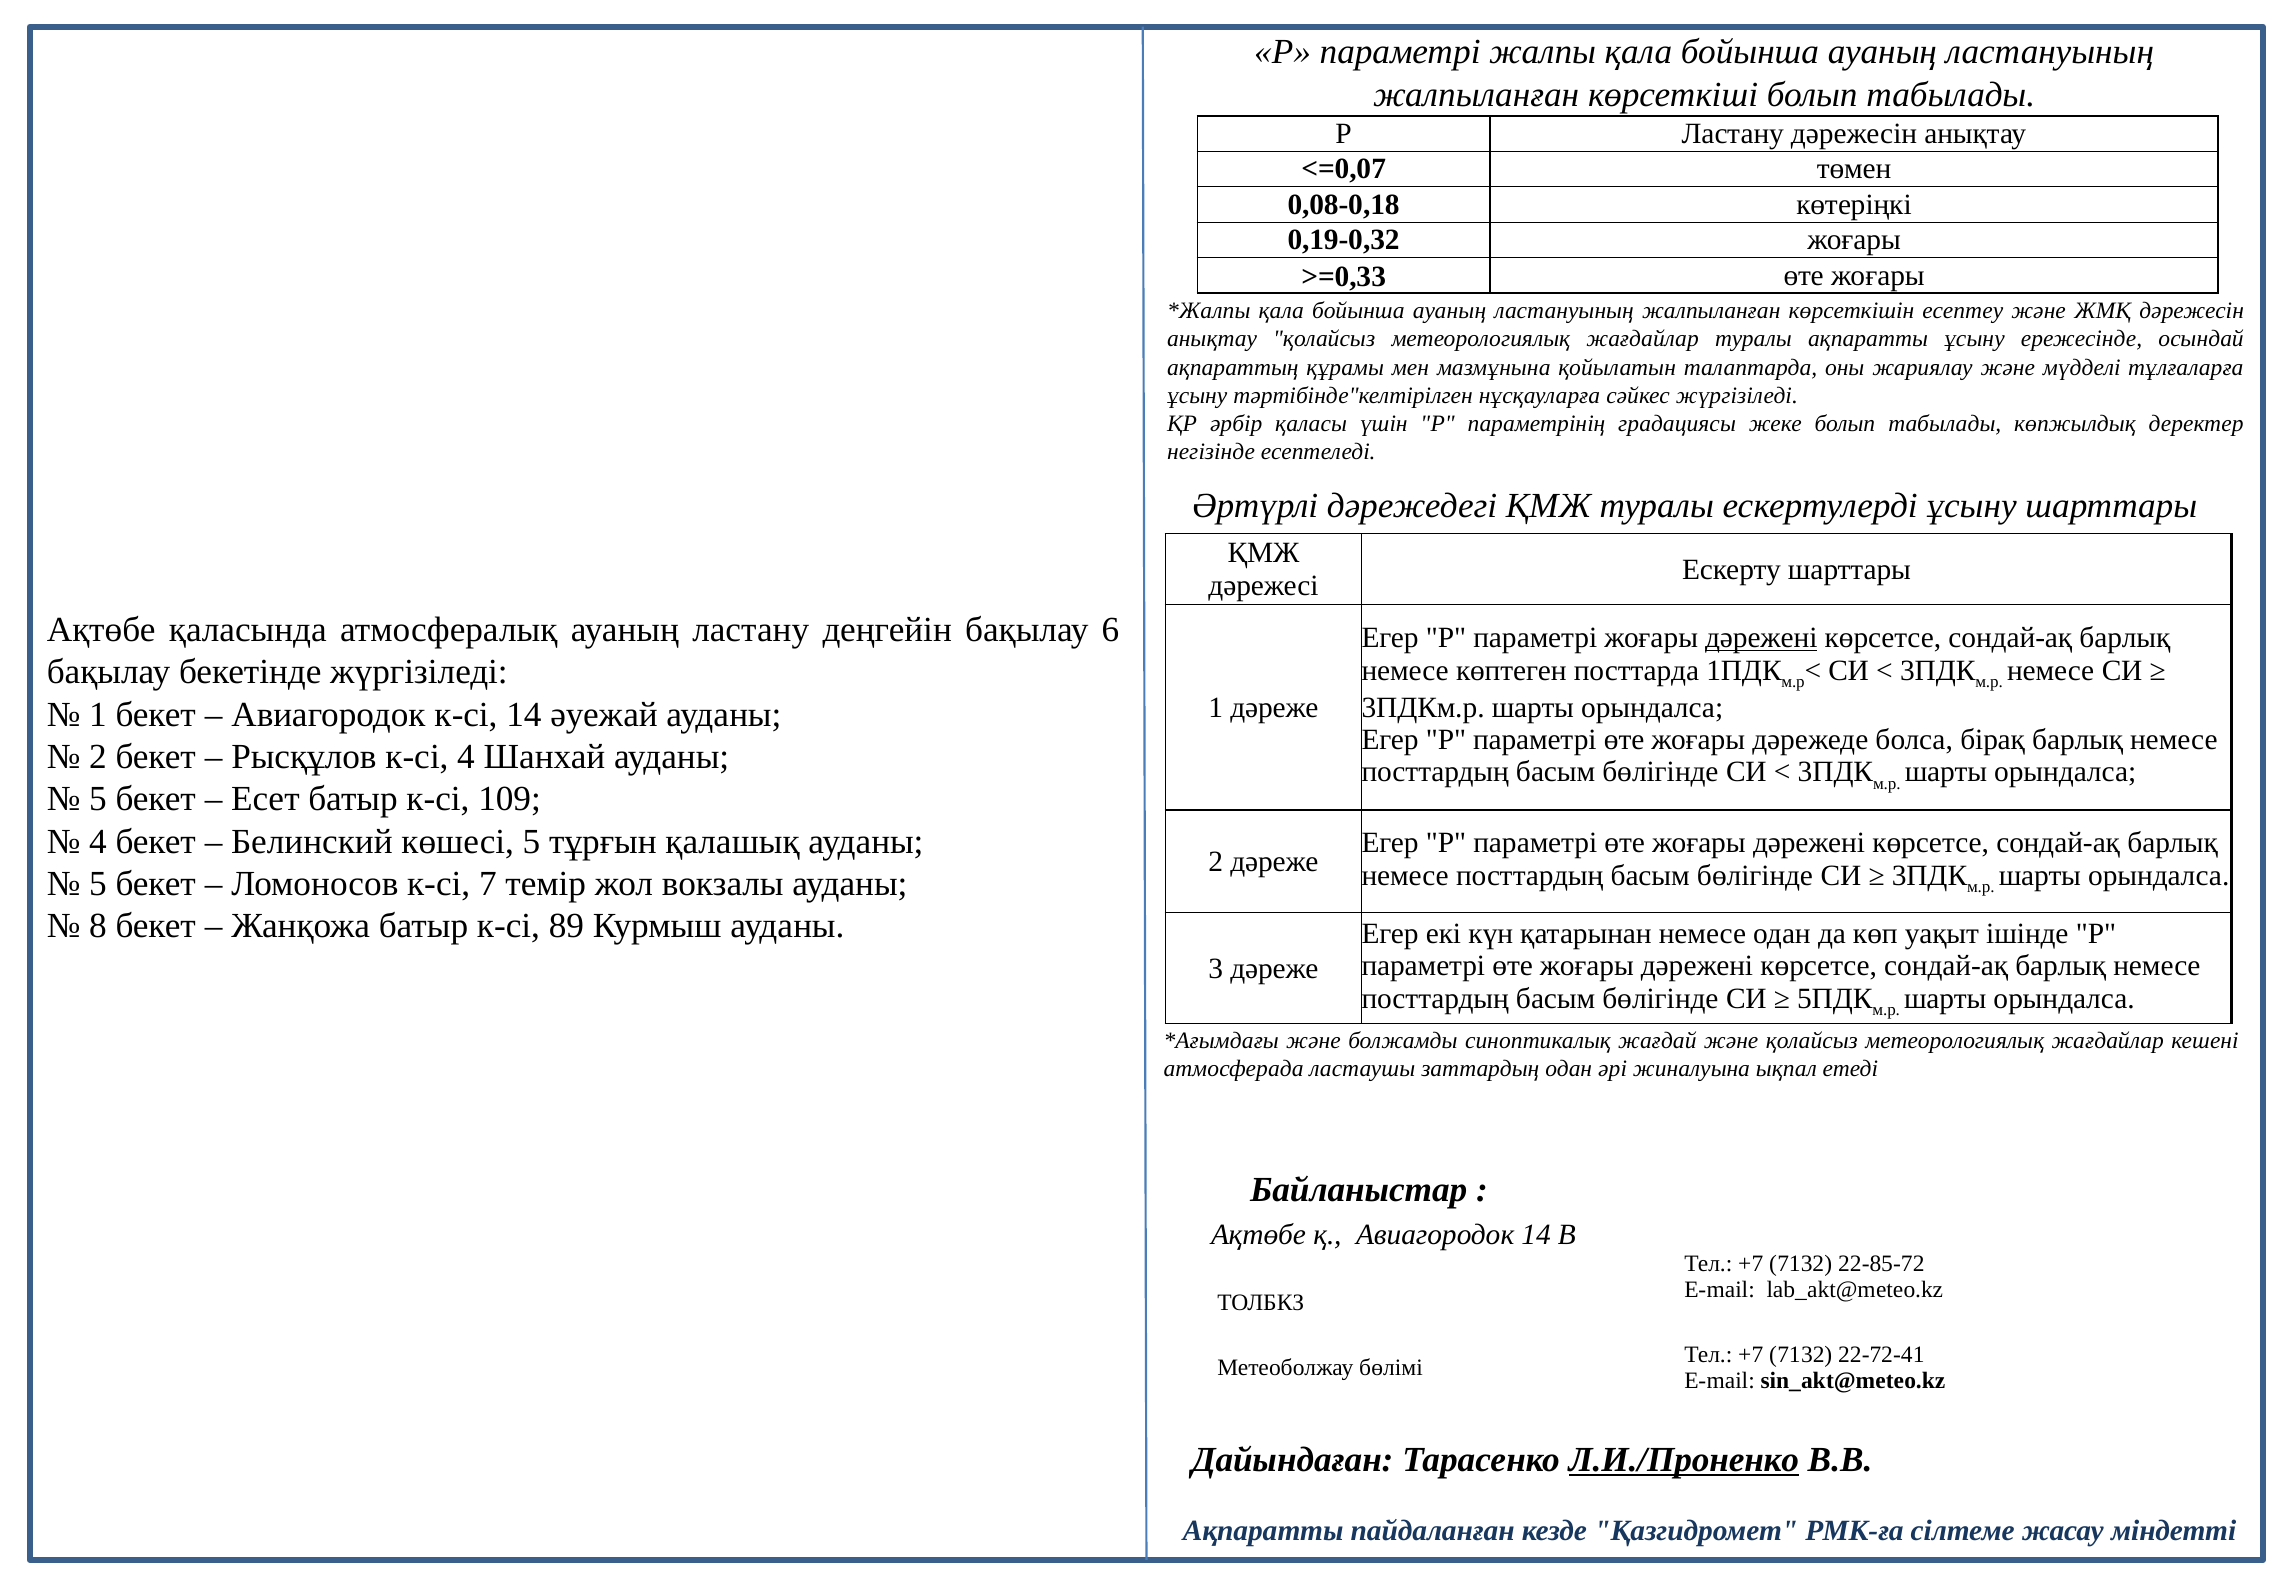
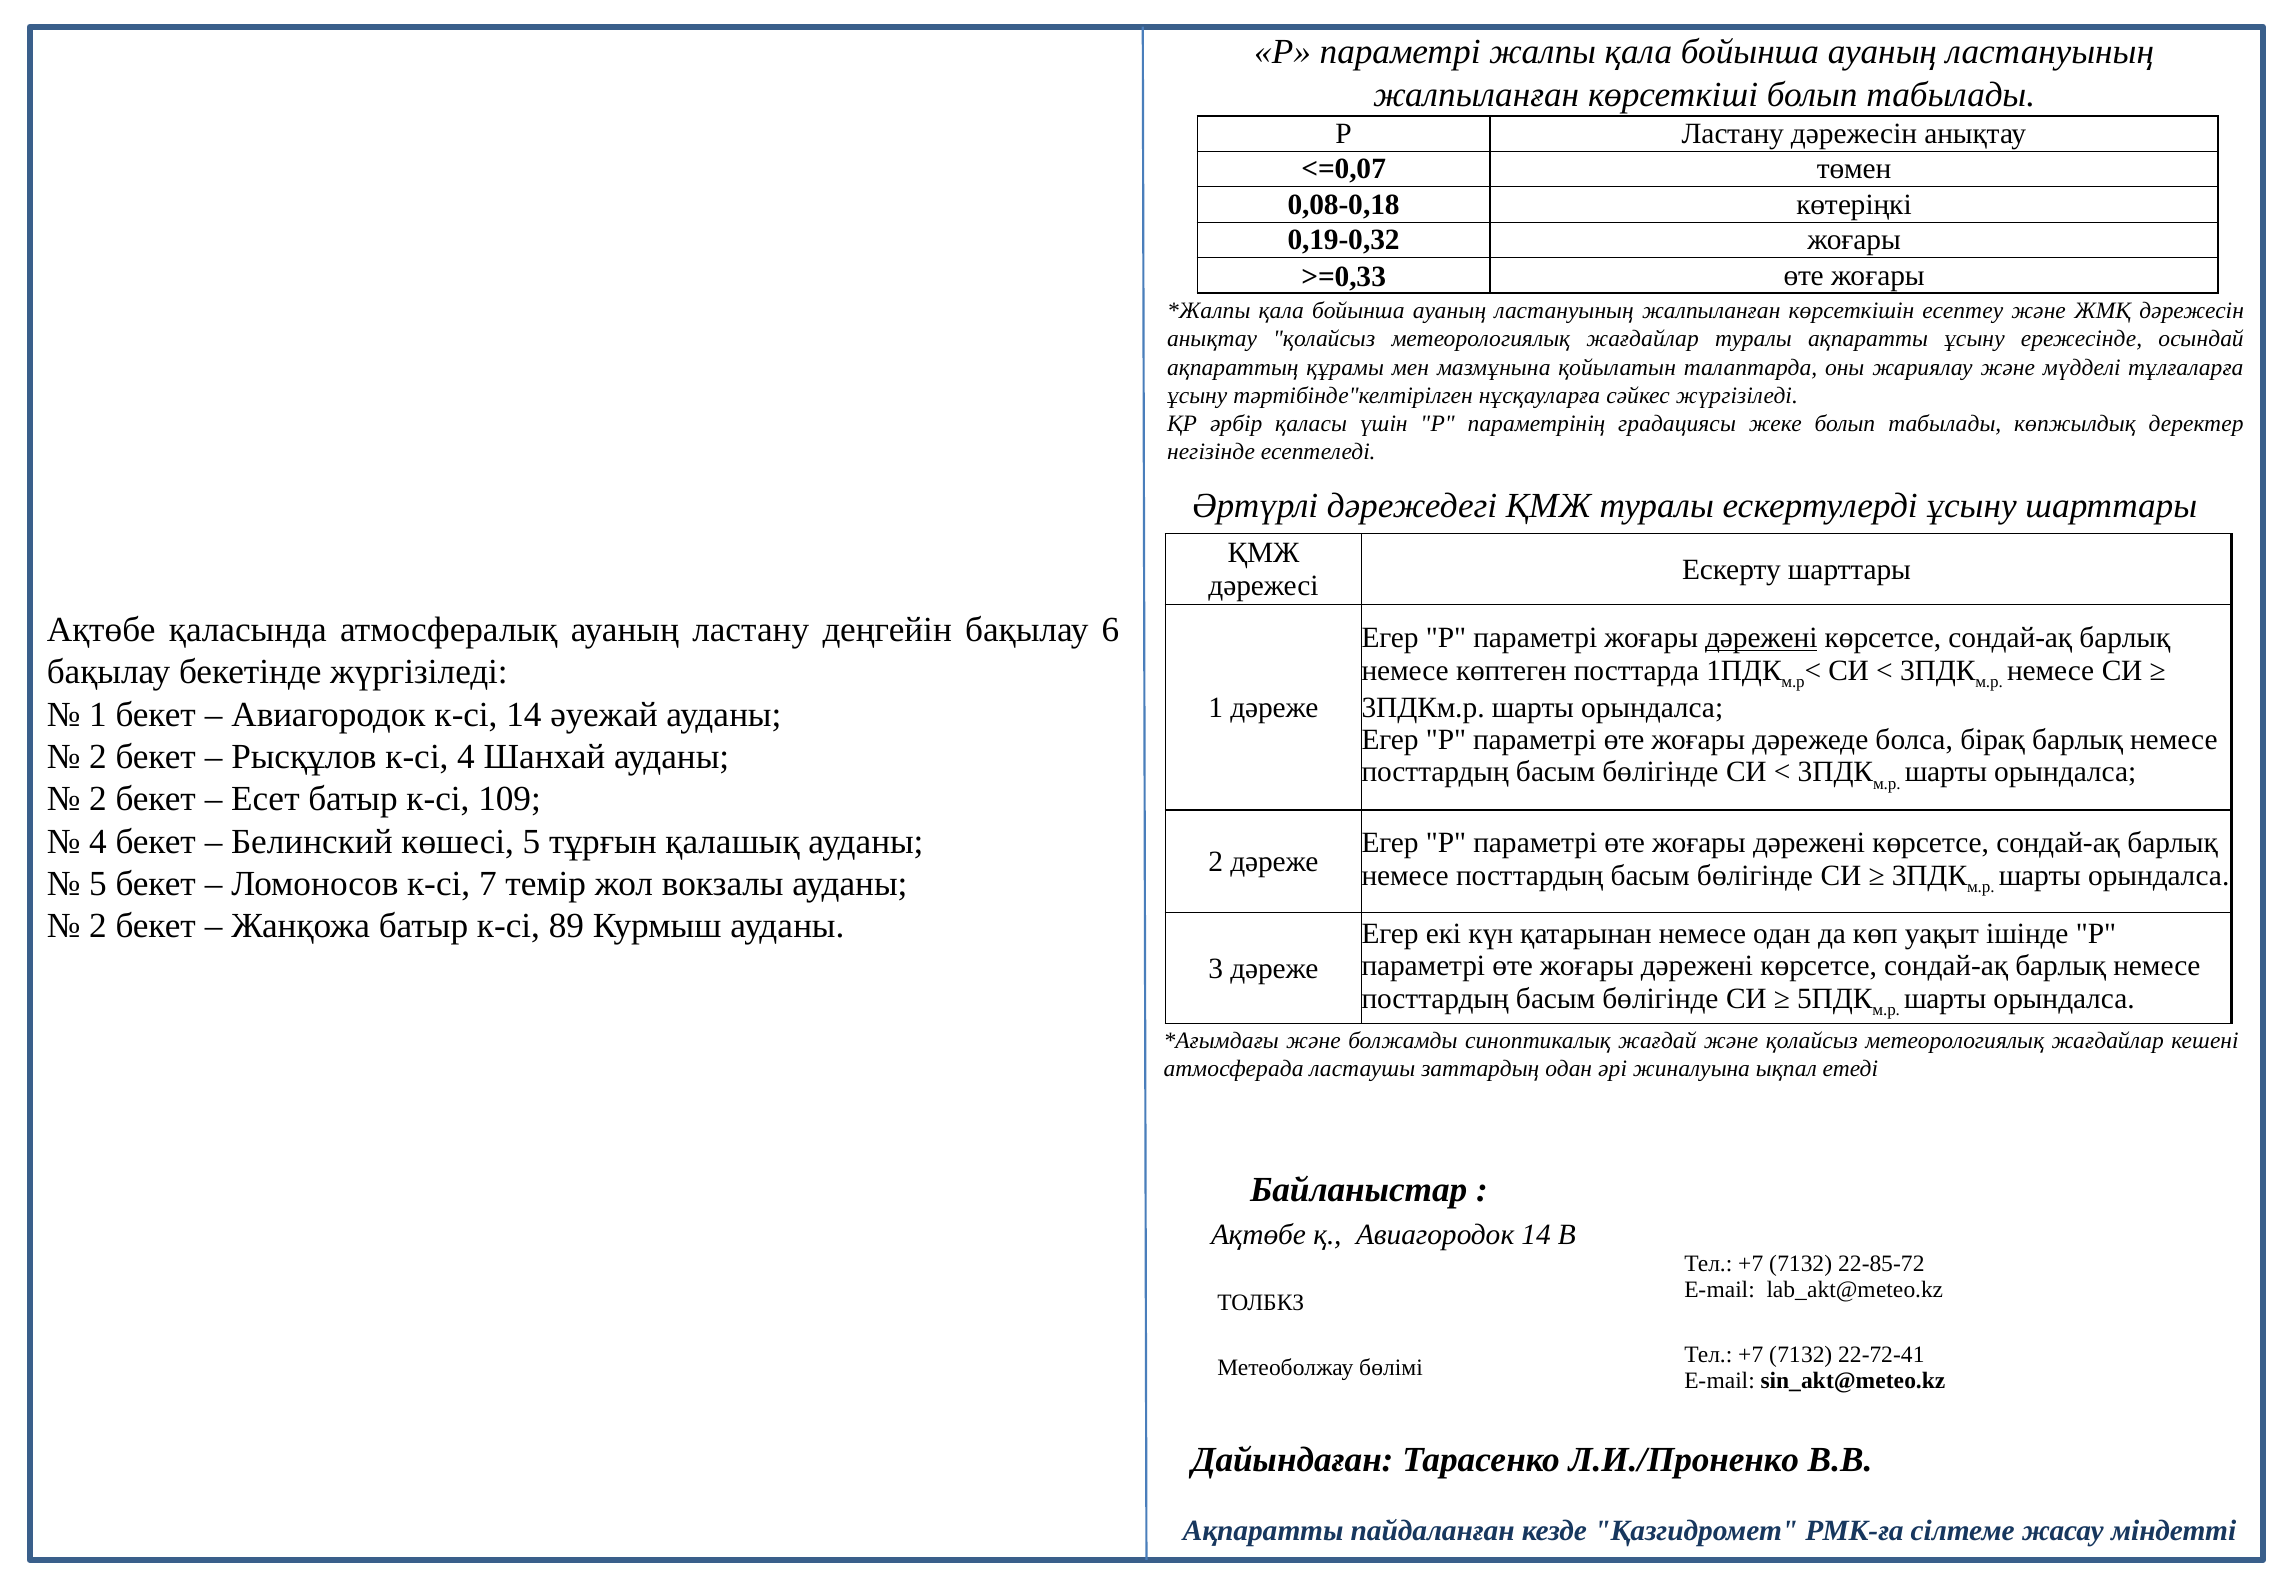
5: 5 -> 2 (98, 799)
8: 8 -> 2 (98, 926)
Л.И./Проненко underline: present -> none (1684, 1460)
